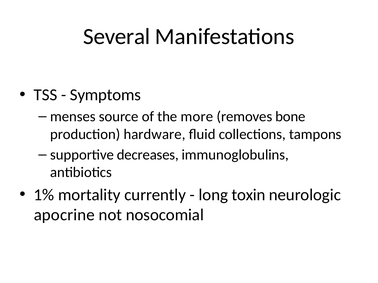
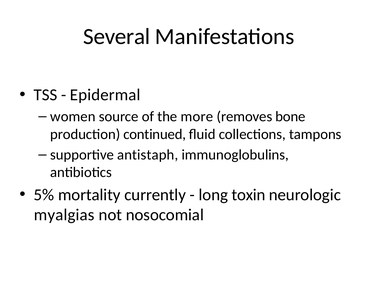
Symptoms: Symptoms -> Epidermal (105, 95)
menses: menses -> women (73, 117)
hardware: hardware -> continued (155, 134)
decreases: decreases -> antistaph (148, 155)
1%: 1% -> 5% (44, 195)
apocrine: apocrine -> myalgias (64, 215)
